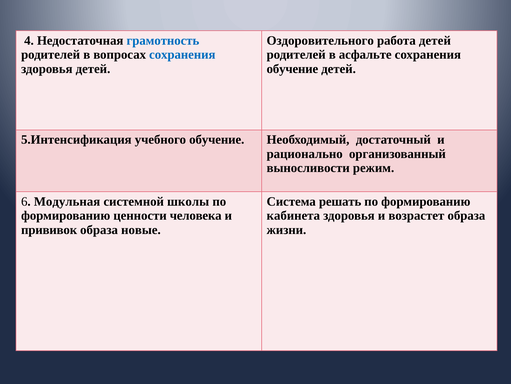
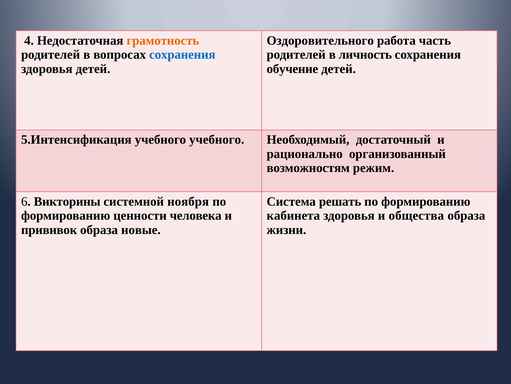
грамотность colour: blue -> orange (163, 40)
работа детей: детей -> часть (435, 40)
асфальте: асфальте -> личность (365, 55)
учебного обучение: обучение -> учебного (217, 139)
выносливости: выносливости -> возможностям (308, 168)
Модульная: Модульная -> Викторины (67, 201)
школы: школы -> ноября (188, 201)
возрастет: возрастет -> общества (416, 215)
